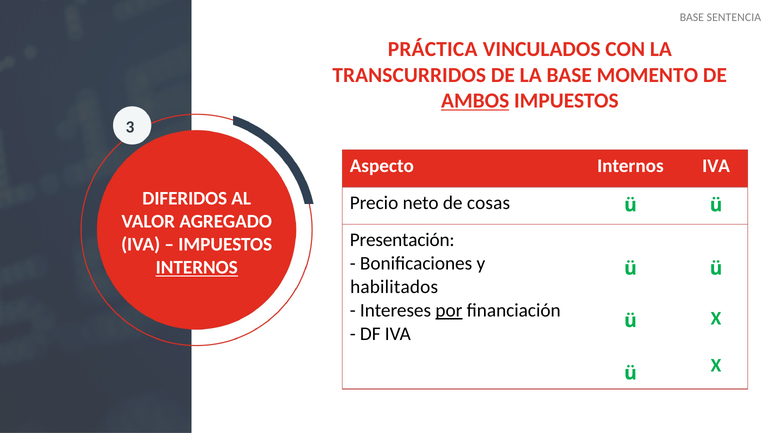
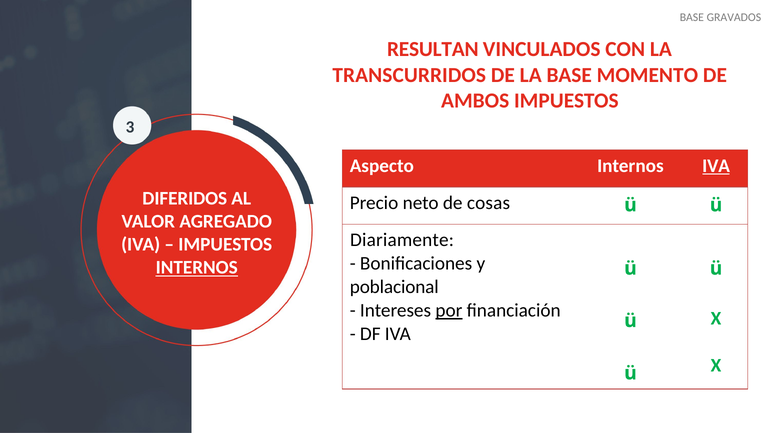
SENTENCIA: SENTENCIA -> GRAVADOS (734, 18)
PRÁCTICA: PRÁCTICA -> RESULTAN (433, 49)
AMBOS underline: present -> none (475, 101)
IVA underline: none -> present (716, 165)
Presentación: Presentación -> Diariamente (402, 240)
habilitados: habilitados -> poblacional (394, 287)
